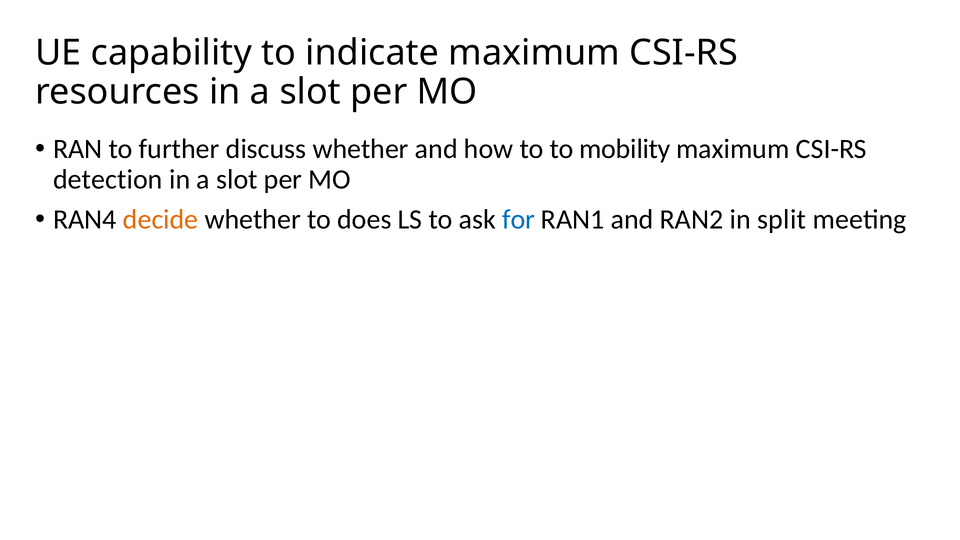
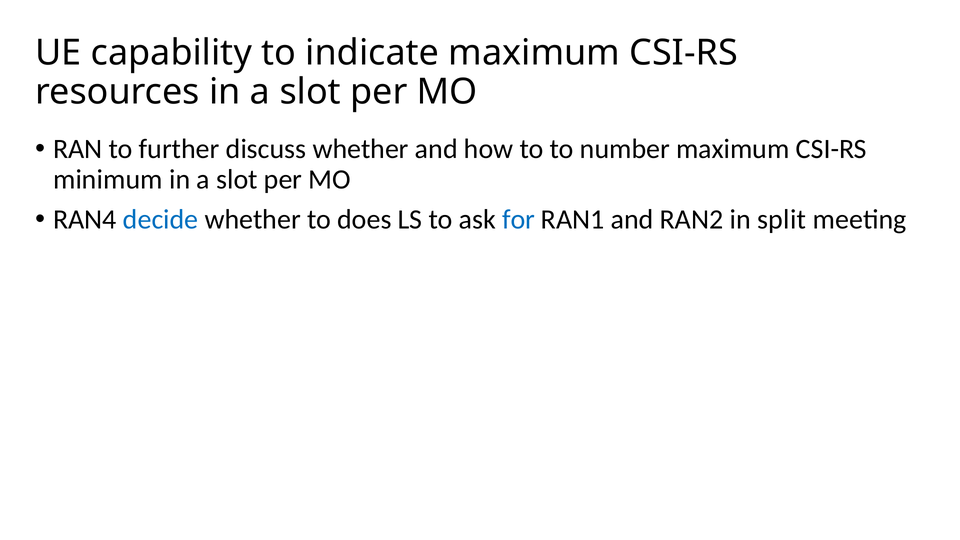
mobility: mobility -> number (625, 149)
detection: detection -> minimum (108, 179)
decide colour: orange -> blue (161, 220)
